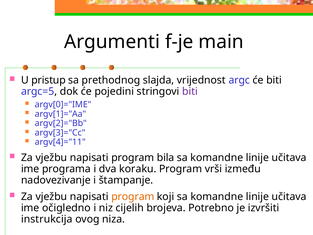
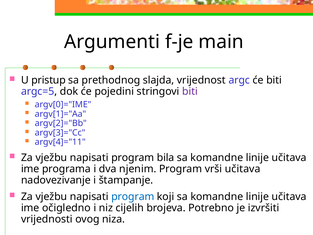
koraku: koraku -> njenim (138, 169)
vrši između: između -> učitava (243, 169)
program colour: orange -> blue (133, 196)
instrukcija: instrukcija -> vrijednosti (47, 219)
